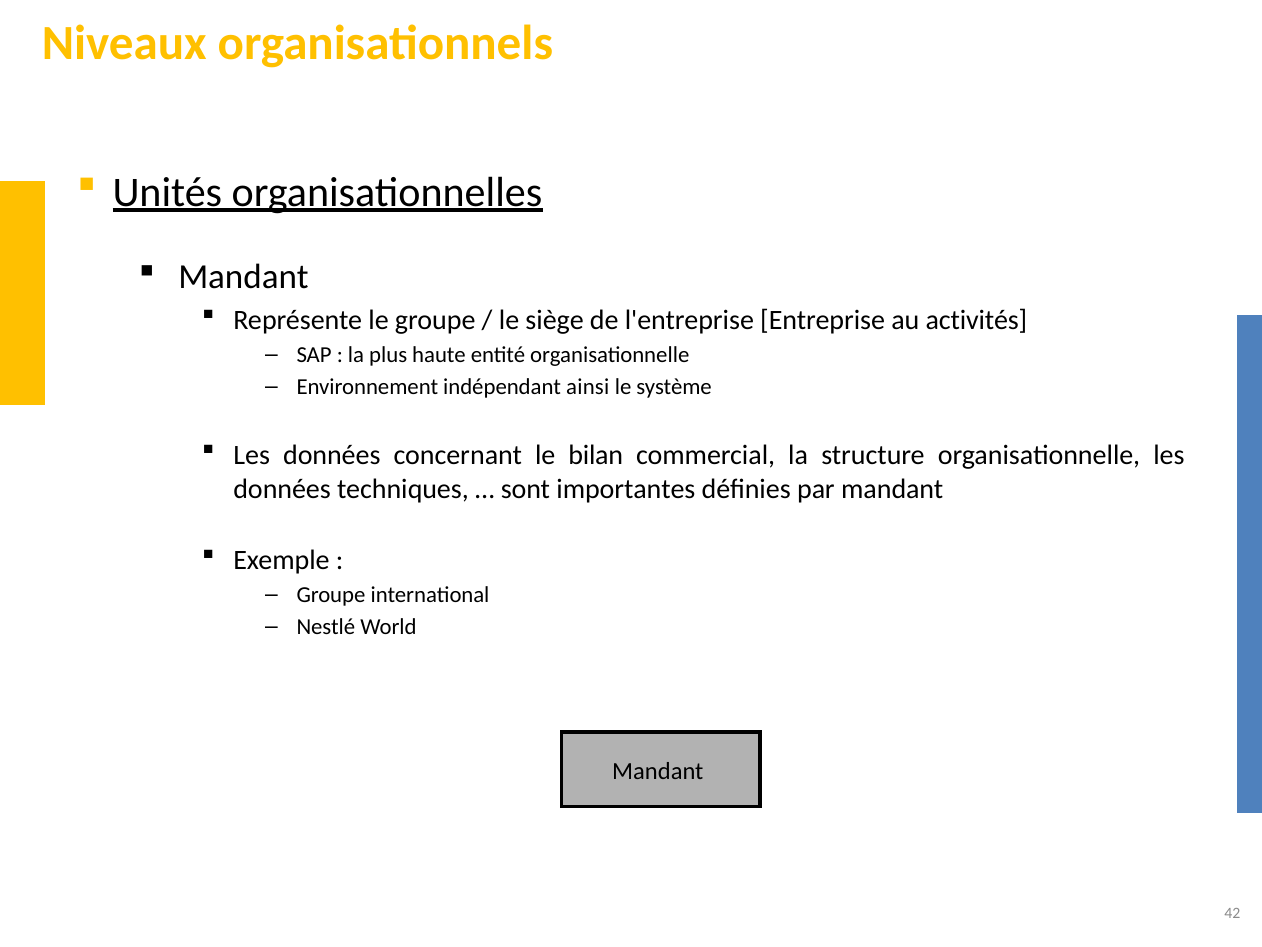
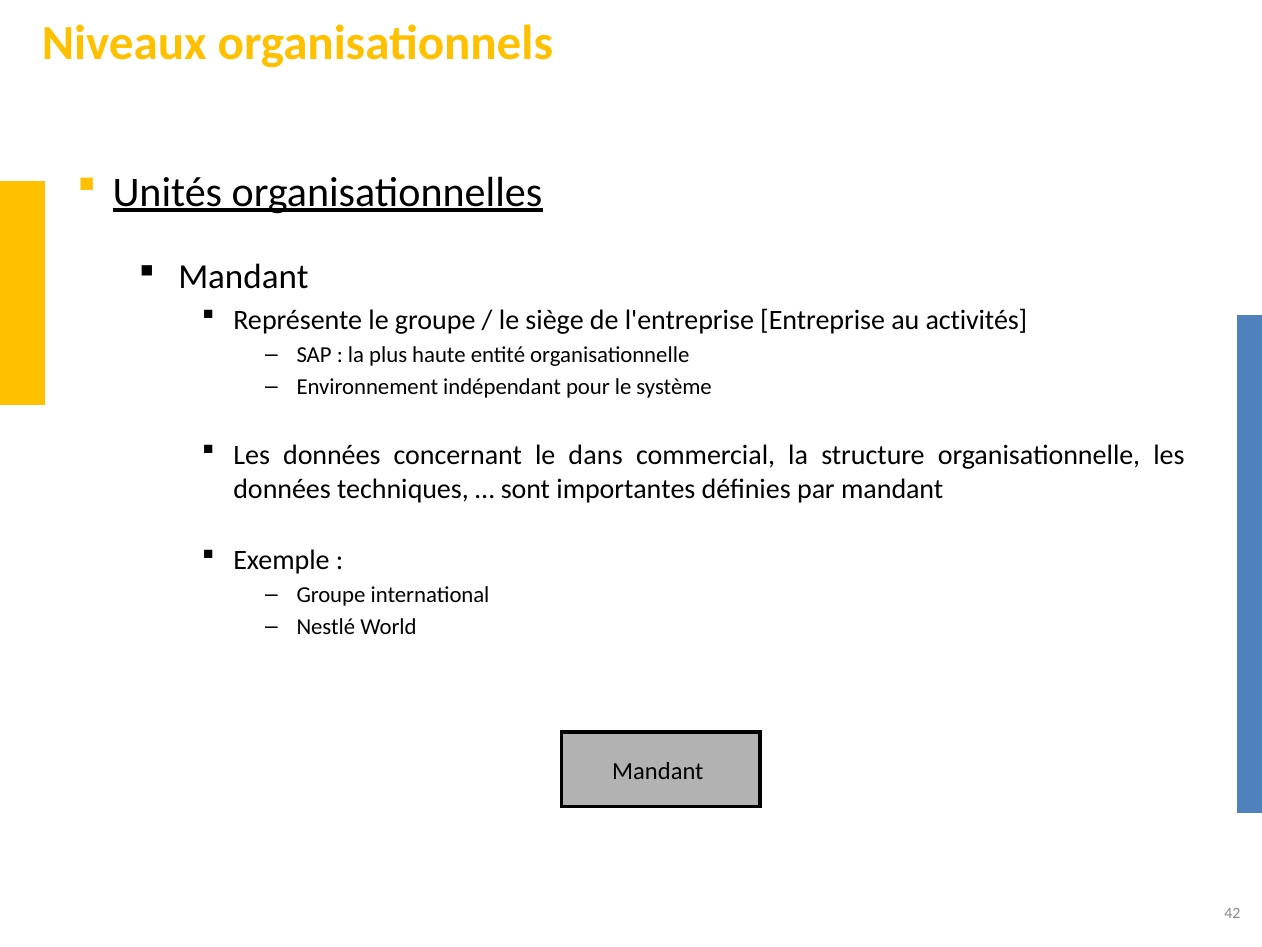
ainsi: ainsi -> pour (588, 387)
bilan: bilan -> dans (596, 455)
